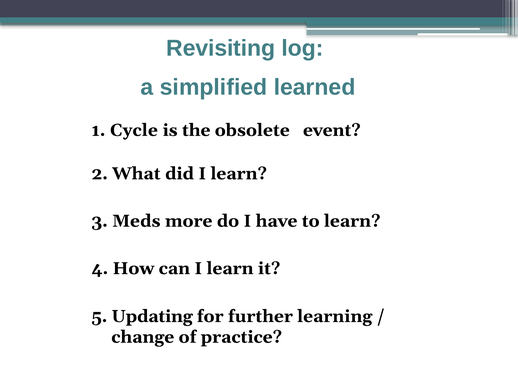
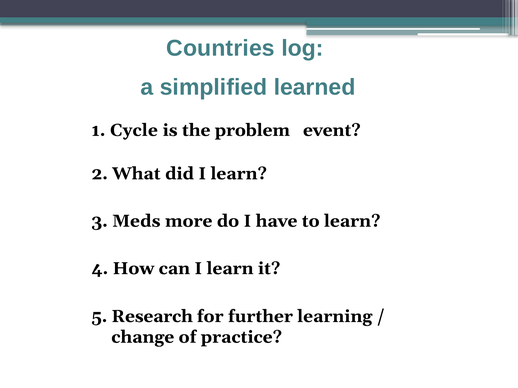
Revisiting: Revisiting -> Countries (221, 48)
obsolete: obsolete -> problem (252, 130)
Updating: Updating -> Research (152, 317)
